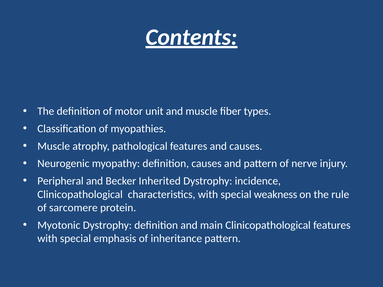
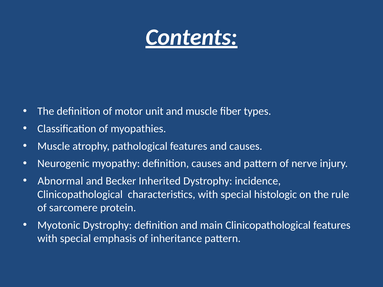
Peripheral: Peripheral -> Abnormal (60, 181)
weakness: weakness -> histologic (276, 195)
